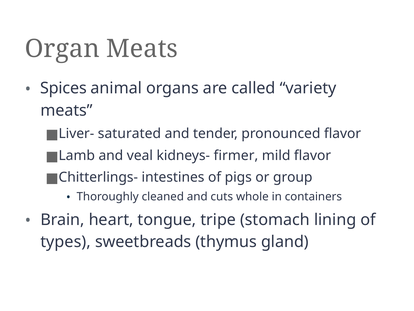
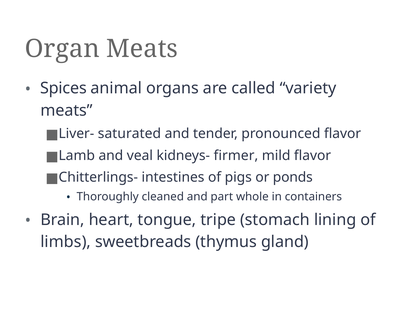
group: group -> ponds (293, 177)
cuts: cuts -> part (222, 196)
types: types -> limbs (66, 242)
